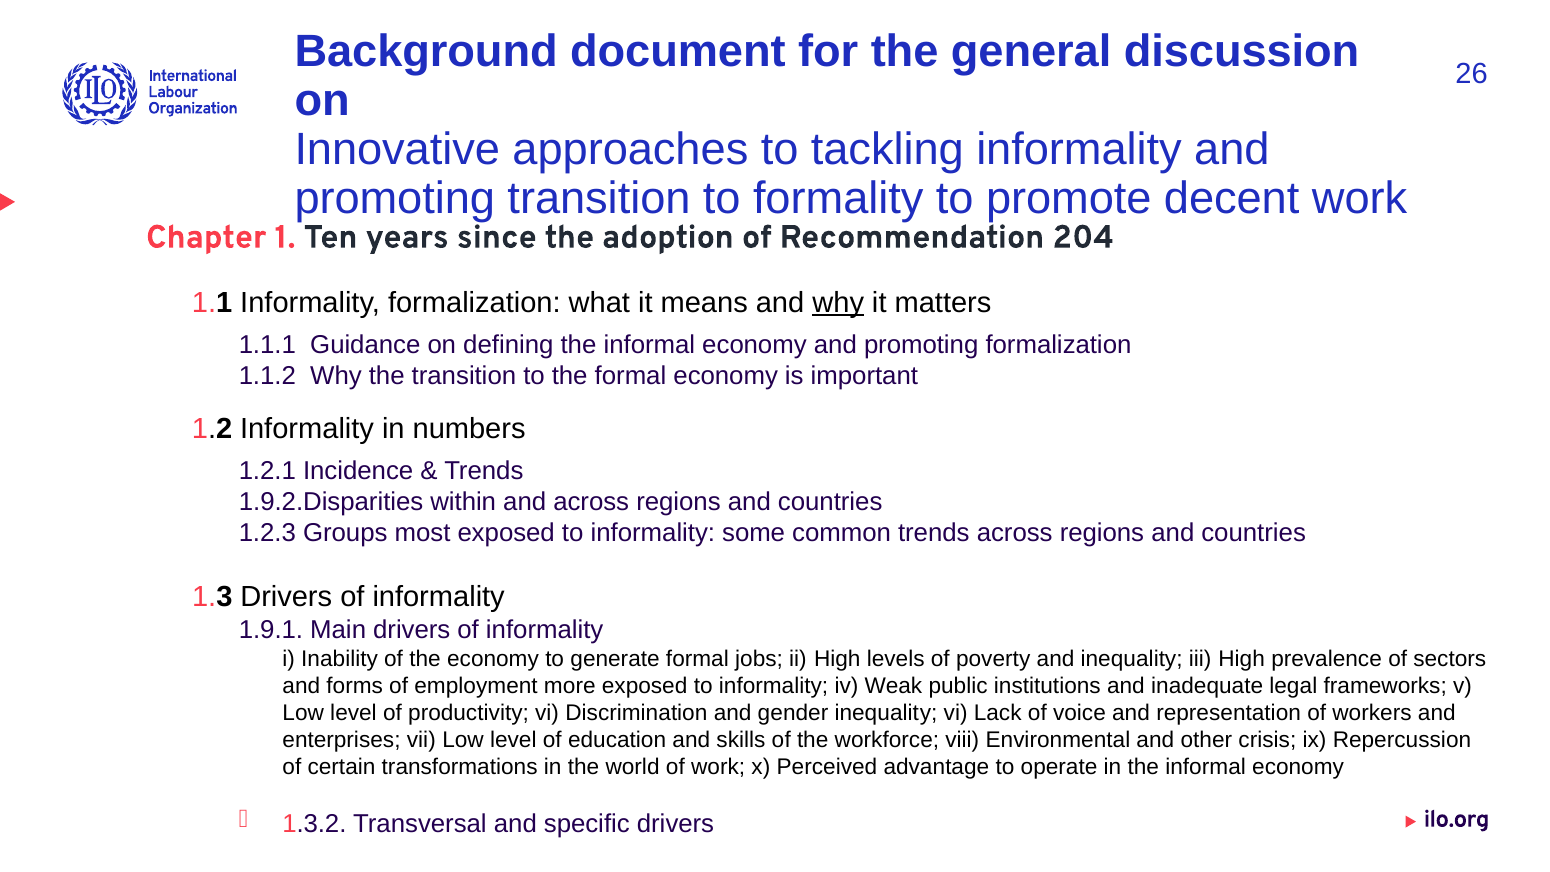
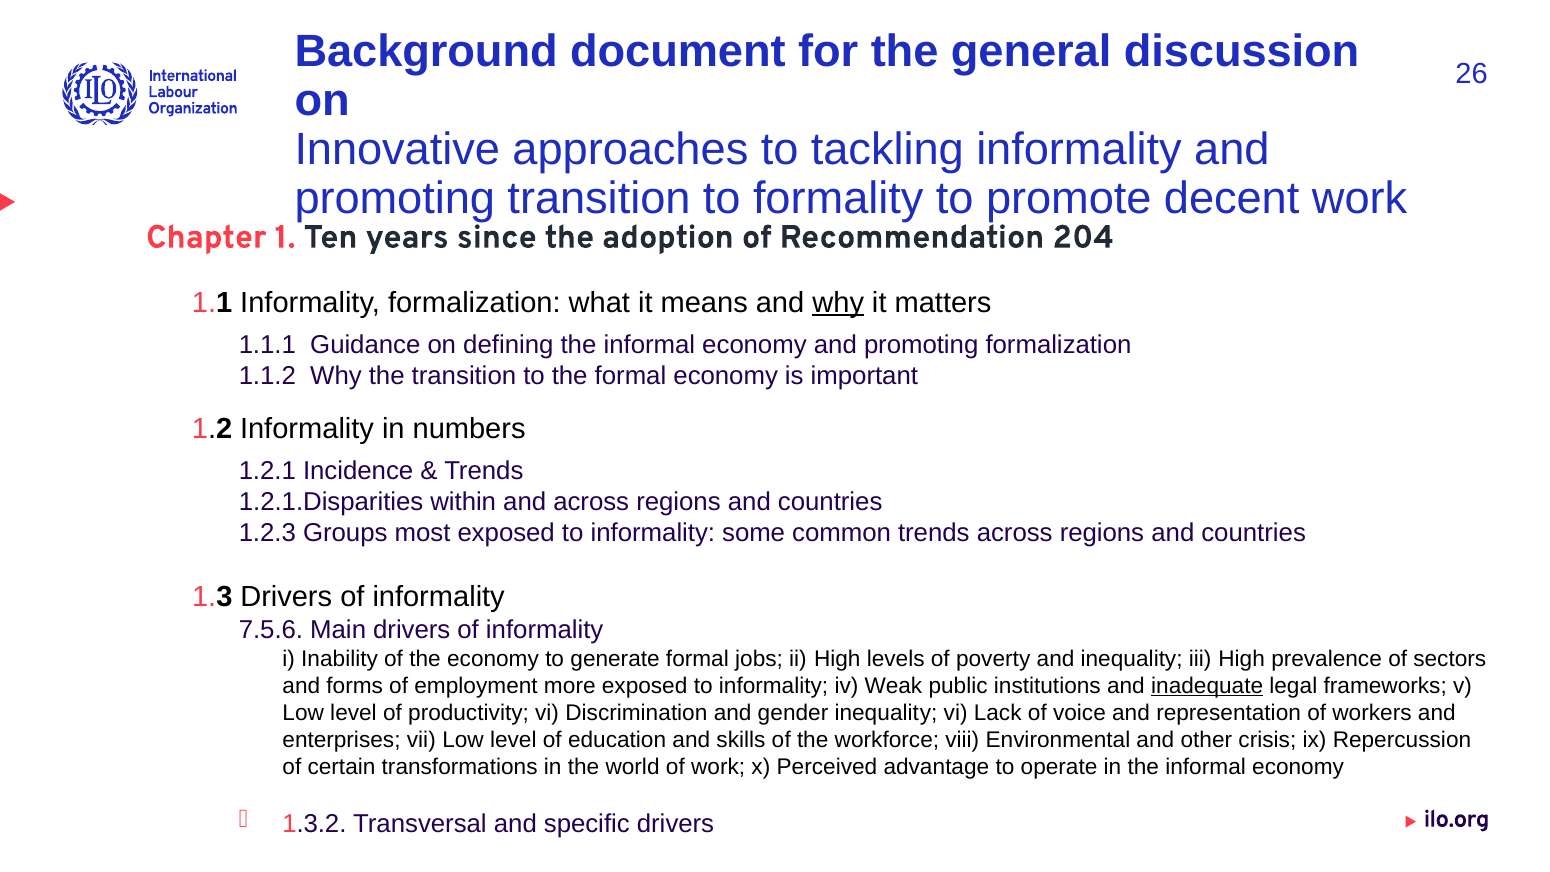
1.9.2.Disparities: 1.9.2.Disparities -> 1.2.1.Disparities (331, 502)
1.9.1: 1.9.1 -> 7.5.6 (271, 630)
inadequate underline: none -> present (1207, 686)
